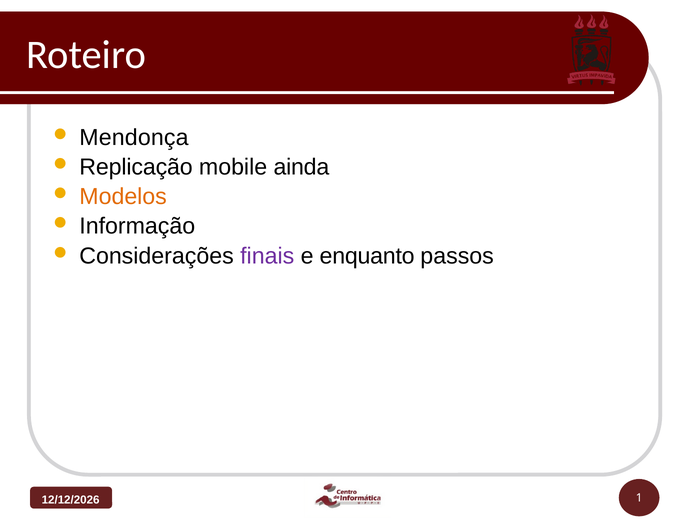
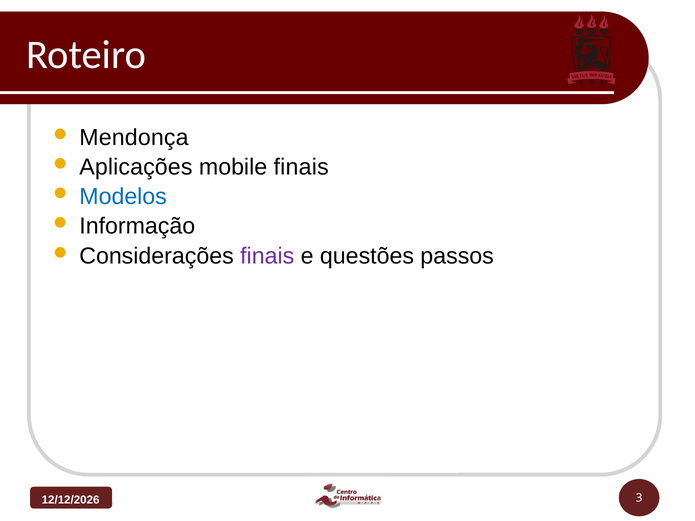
Replicação: Replicação -> Aplicações (136, 167)
mobile ainda: ainda -> finais (301, 167)
Modelos colour: orange -> blue (123, 197)
enquanto: enquanto -> questões (367, 256)
1: 1 -> 3 (639, 498)
